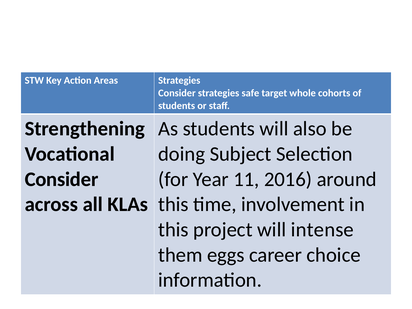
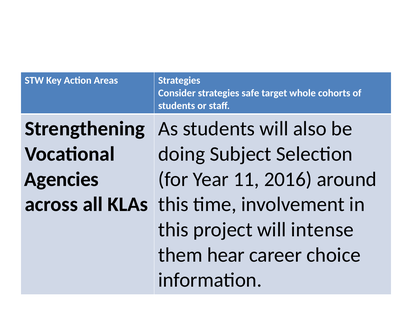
Consider: Consider -> Agencies (62, 179)
eggs: eggs -> hear (226, 255)
